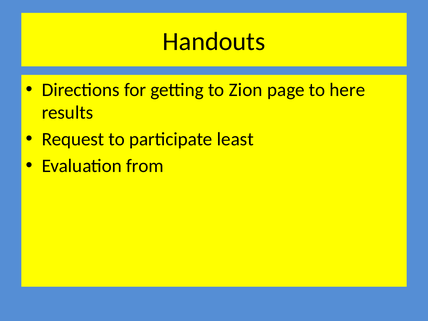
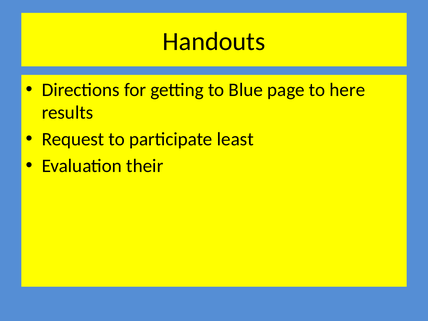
Zion: Zion -> Blue (246, 90)
from: from -> their (145, 166)
